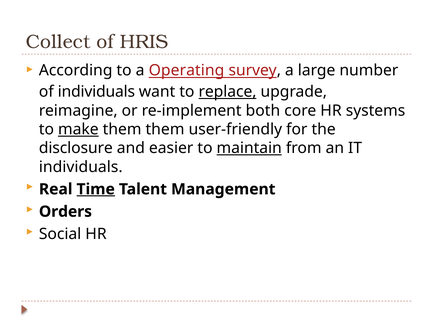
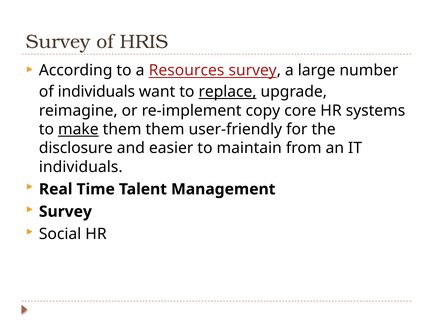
Collect: Collect -> Survey (58, 42)
Operating: Operating -> Resources (187, 70)
both: both -> copy (263, 110)
maintain underline: present -> none (249, 148)
Time underline: present -> none (96, 189)
Orders: Orders -> Survey (65, 211)
